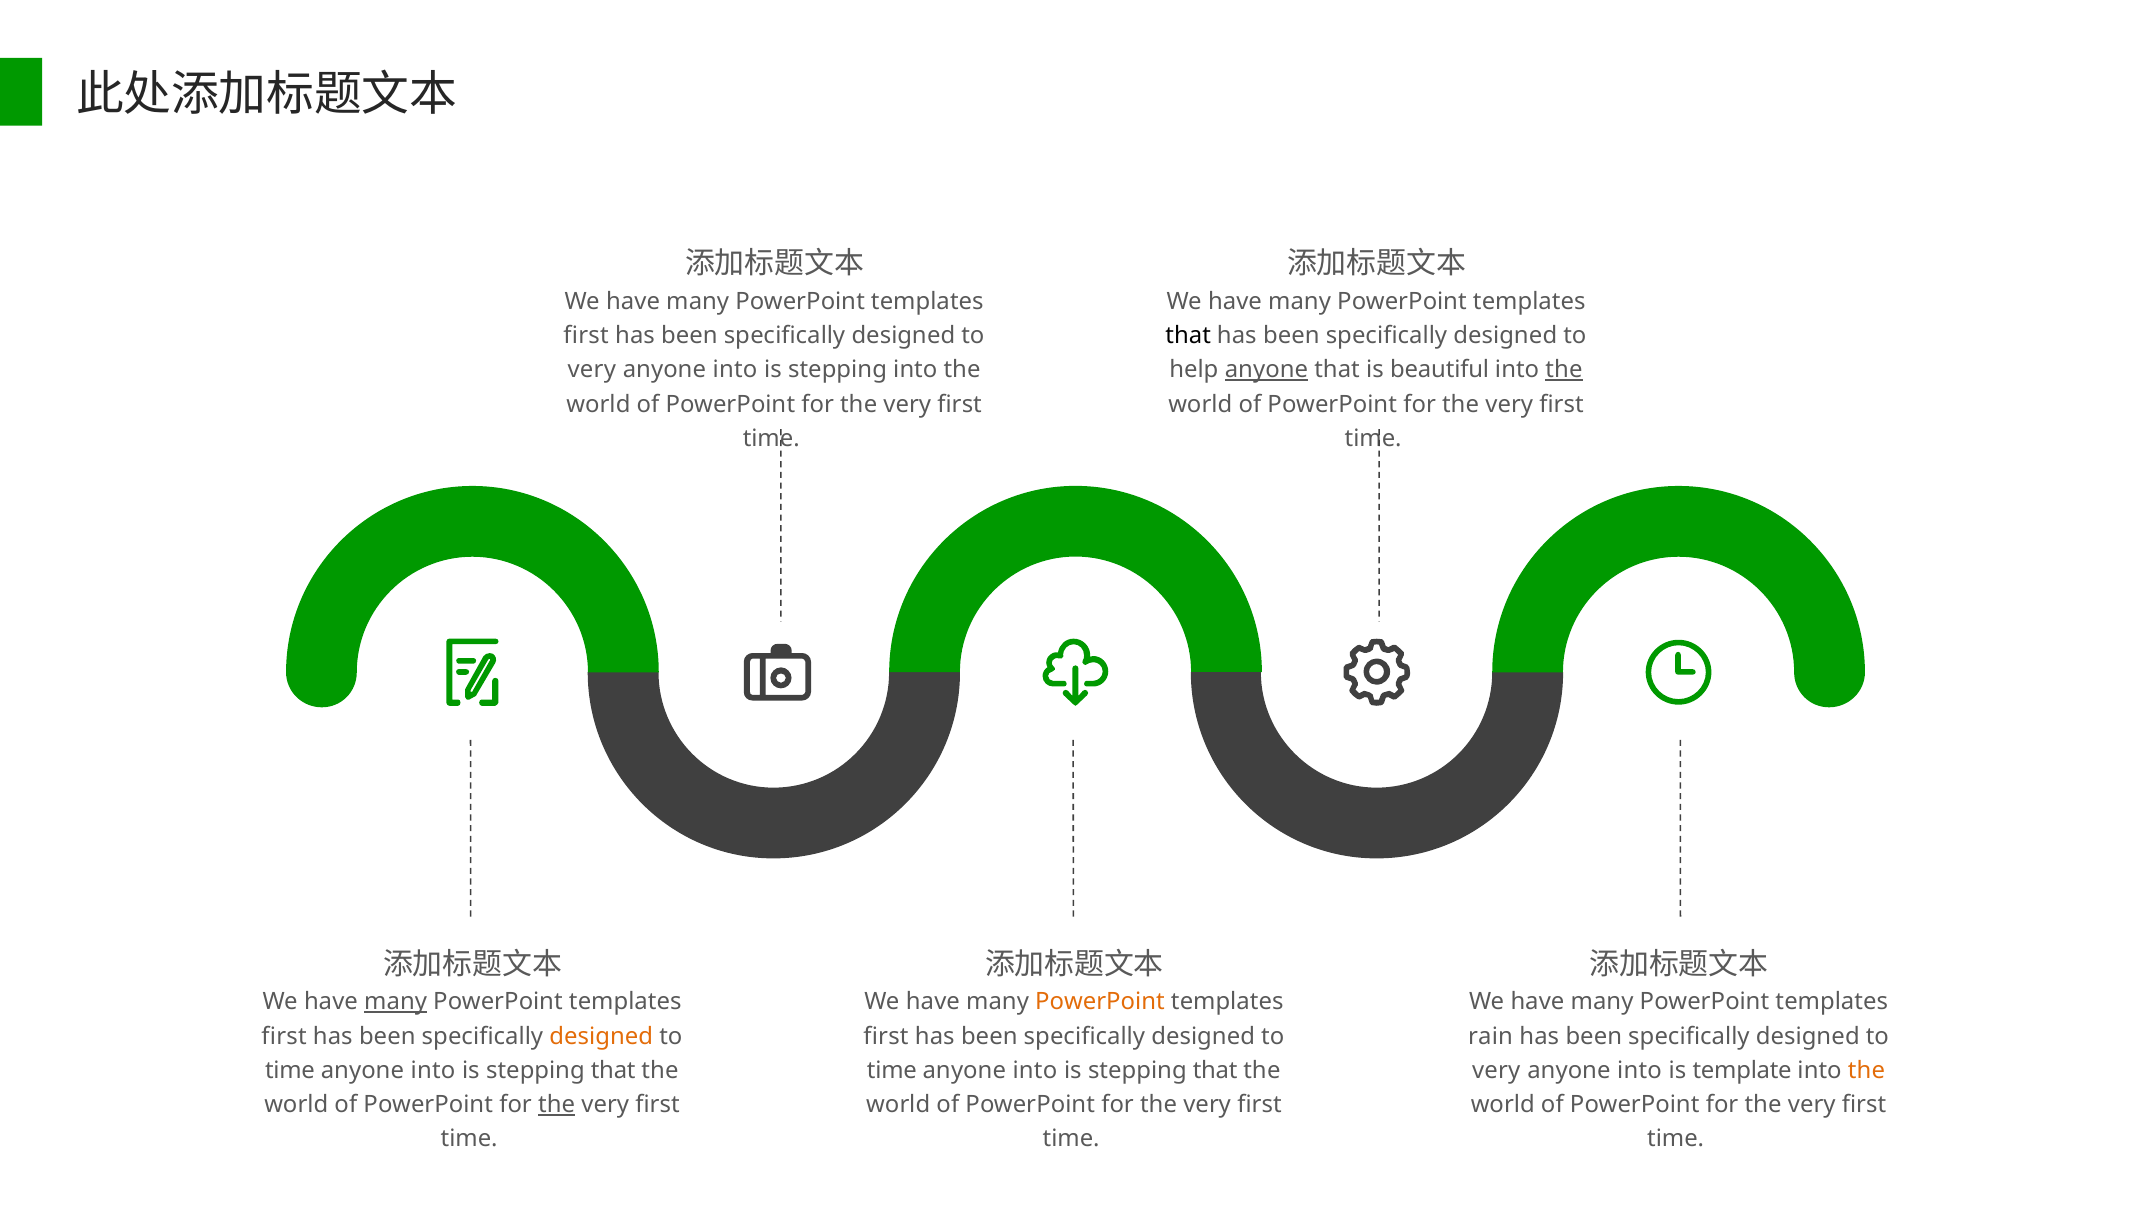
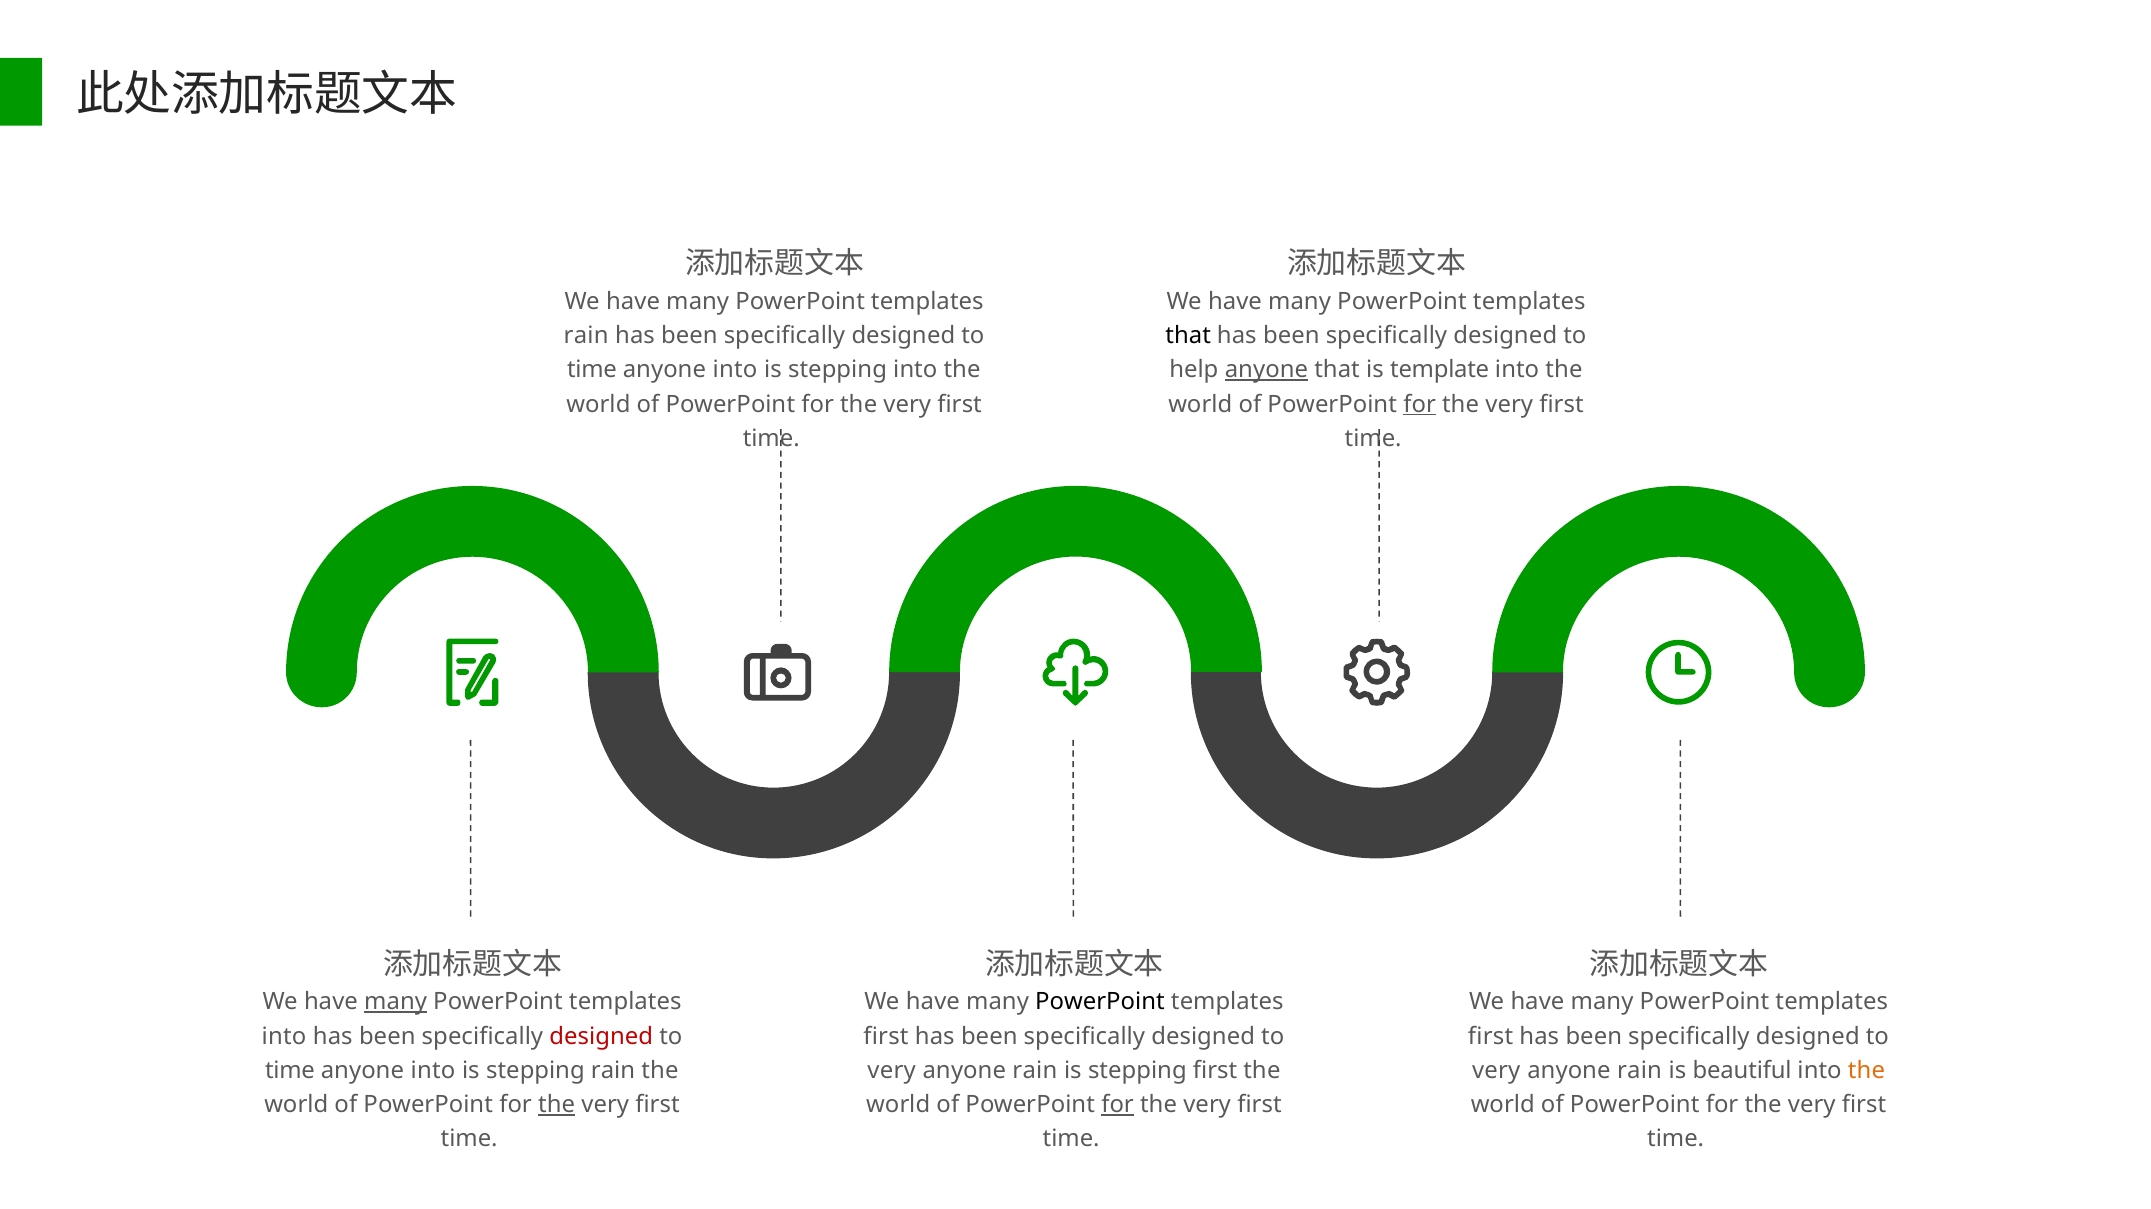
first: first -> rain (586, 336)
very: very -> time (592, 370)
beautiful: beautiful -> template (1440, 370)
the underline: present -> none (1564, 370)
for underline: none -> present (1420, 404)
PowerPoint colour: orange -> black (1100, 1002)
first: first -> into (284, 1037)
designed colour: orange -> red (601, 1037)
rain: rain -> first (1491, 1037)
that: that -> rain (613, 1071)
time: time -> very (892, 1071)
into: into -> rain (1035, 1071)
that: that -> first (1215, 1071)
into: into -> rain (1639, 1071)
template: template -> beautiful (1742, 1071)
for underline: none -> present (1118, 1105)
